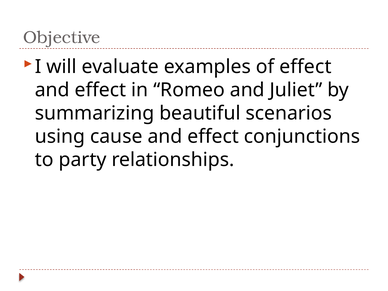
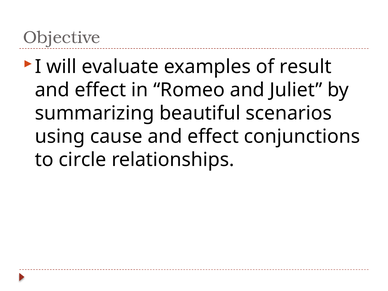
of effect: effect -> result (305, 67)
party: party -> circle (83, 160)
